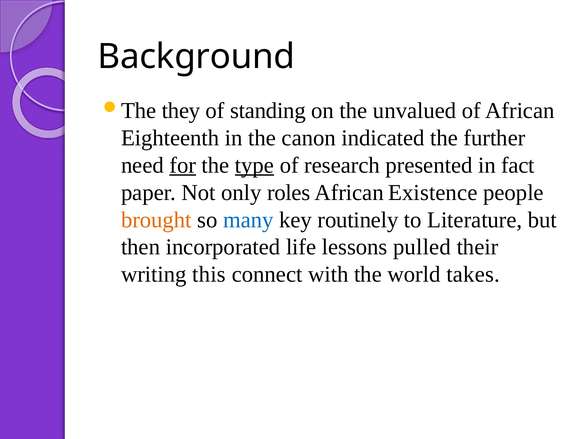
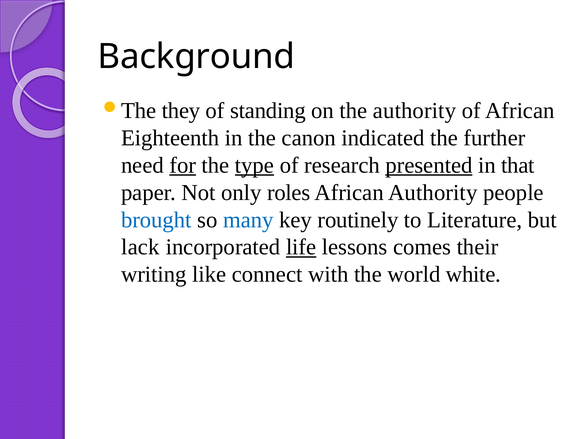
the unvalued: unvalued -> authority (415, 111)
presented underline: none -> present (429, 165)
fact: fact -> that (518, 165)
African Existence: Existence -> Authority (433, 192)
brought colour: orange -> blue (156, 220)
then: then -> lack (140, 247)
life underline: none -> present (301, 247)
pulled: pulled -> comes (422, 247)
this: this -> like (209, 274)
takes: takes -> white (473, 274)
